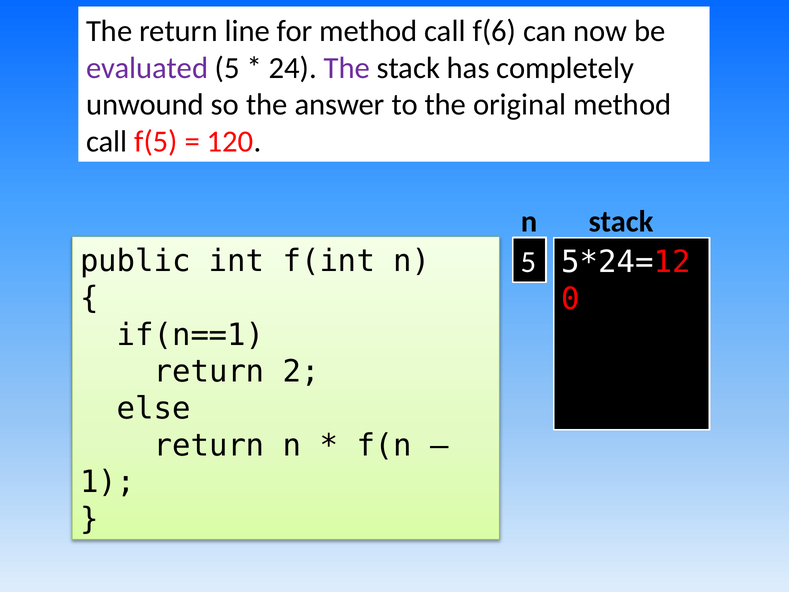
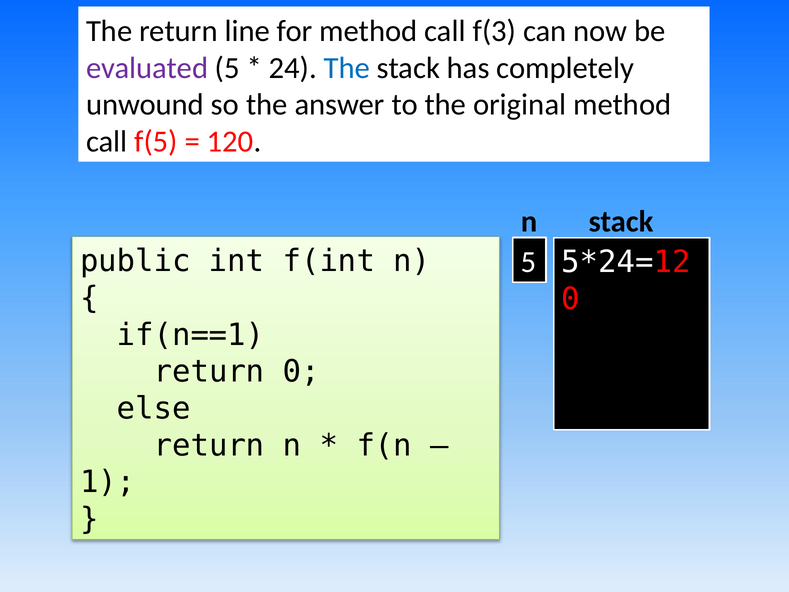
f(6: f(6 -> f(3 (494, 31)
The colour: purple -> blue (347, 68)
return 2: 2 -> 0 (301, 372)
